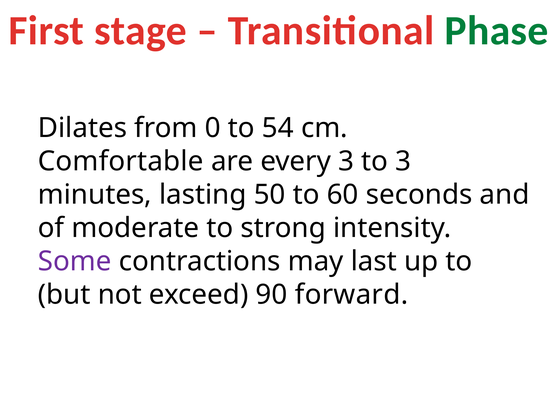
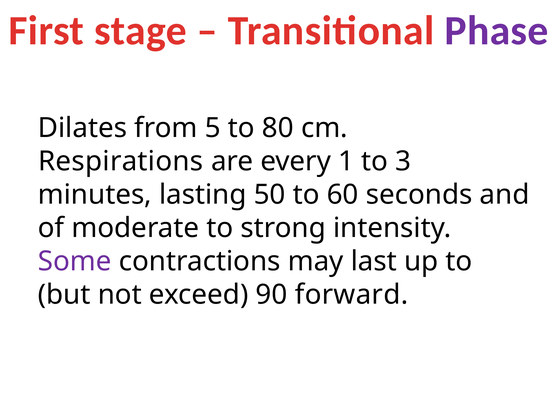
Phase colour: green -> purple (497, 31)
0: 0 -> 5 (213, 128)
54: 54 -> 80 (278, 128)
Comfortable: Comfortable -> Respirations (121, 161)
every 3: 3 -> 1 (346, 161)
